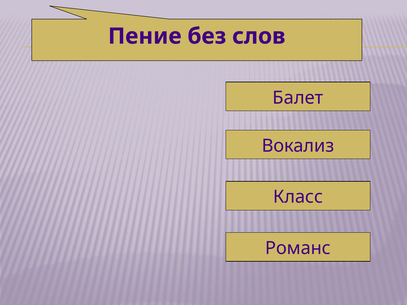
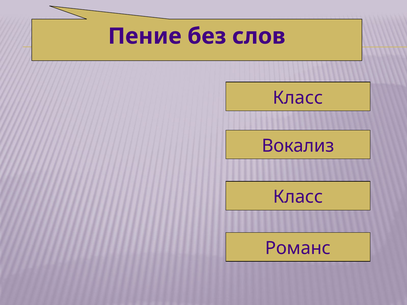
Балет: Балет -> Класс (298, 98)
